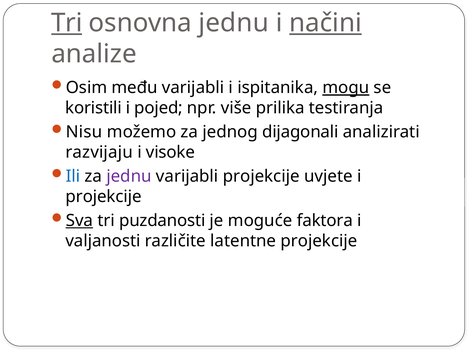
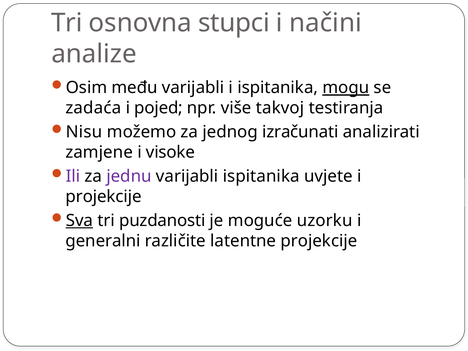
Tri underline: present -> none (67, 23)
osnovna jednu: jednu -> stupci (234, 23)
načini underline: present -> none (325, 23)
koristili: koristili -> zadaća (93, 108)
prilika: prilika -> takvoj (280, 108)
dijagonali: dijagonali -> izračunati (300, 132)
razvijaju: razvijaju -> zamjene (99, 152)
Ili colour: blue -> purple (73, 176)
varijabli projekcije: projekcije -> ispitanika (261, 176)
faktora: faktora -> uzorku (325, 221)
valjanosti: valjanosti -> generalni (103, 241)
